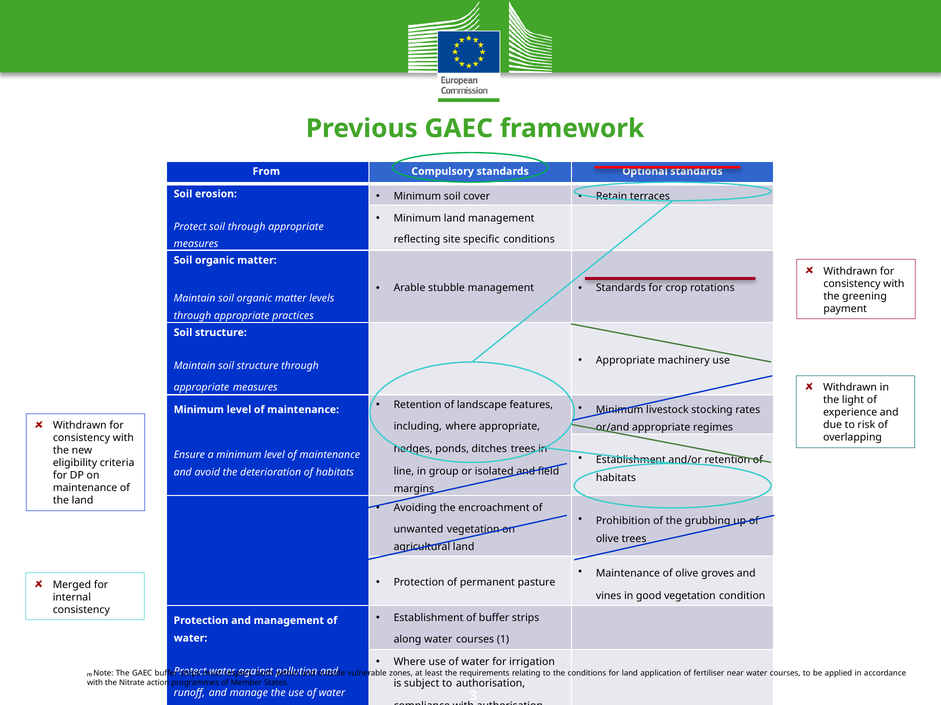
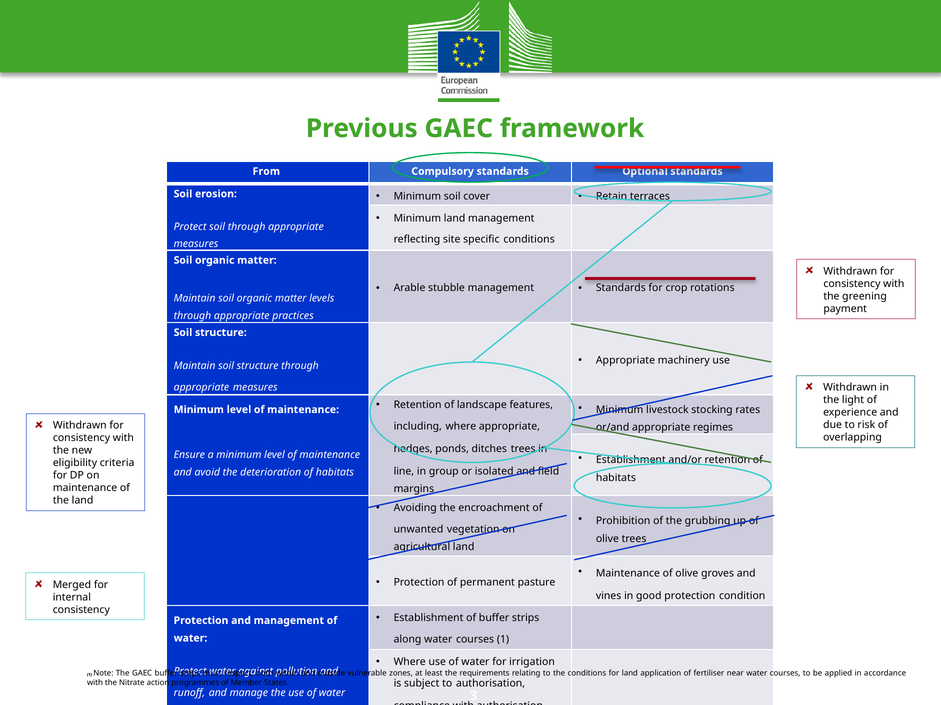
good vegetation: vegetation -> protection (690, 596)
